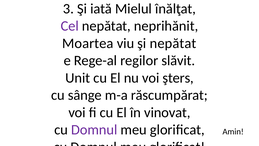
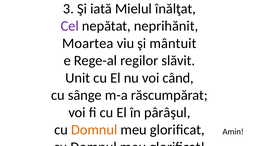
şi nepătat: nepătat -> mântuit (173, 43)
şters: şters -> când (178, 78)
vinovat: vinovat -> pârâşul (167, 112)
Domnul colour: purple -> orange (94, 130)
